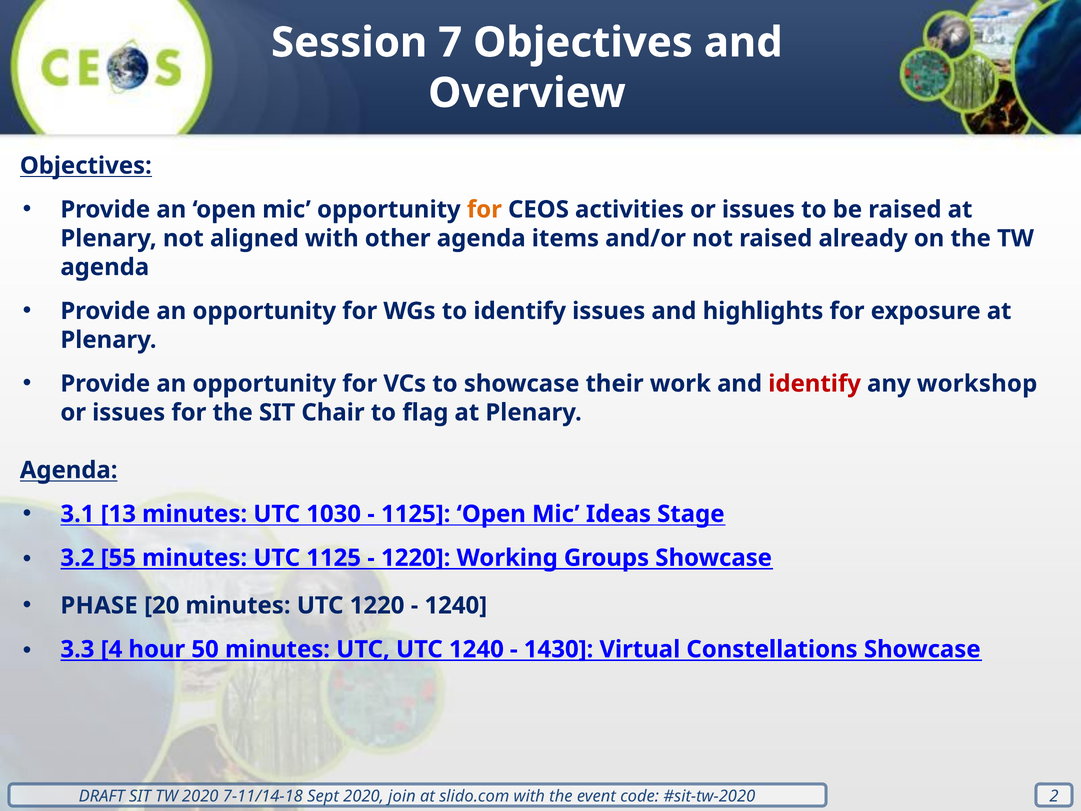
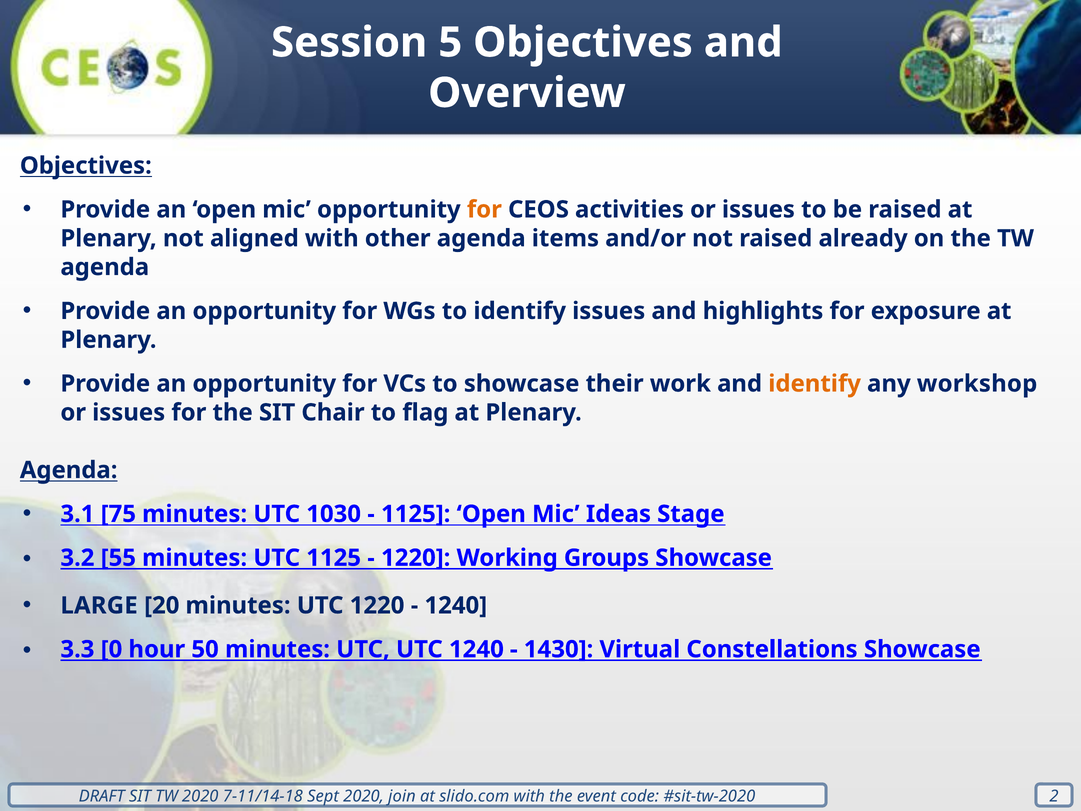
7: 7 -> 5 (450, 43)
identify colour: red -> orange (815, 384)
13: 13 -> 75 (118, 514)
PHASE: PHASE -> LARGE (99, 605)
4: 4 -> 0 (111, 649)
